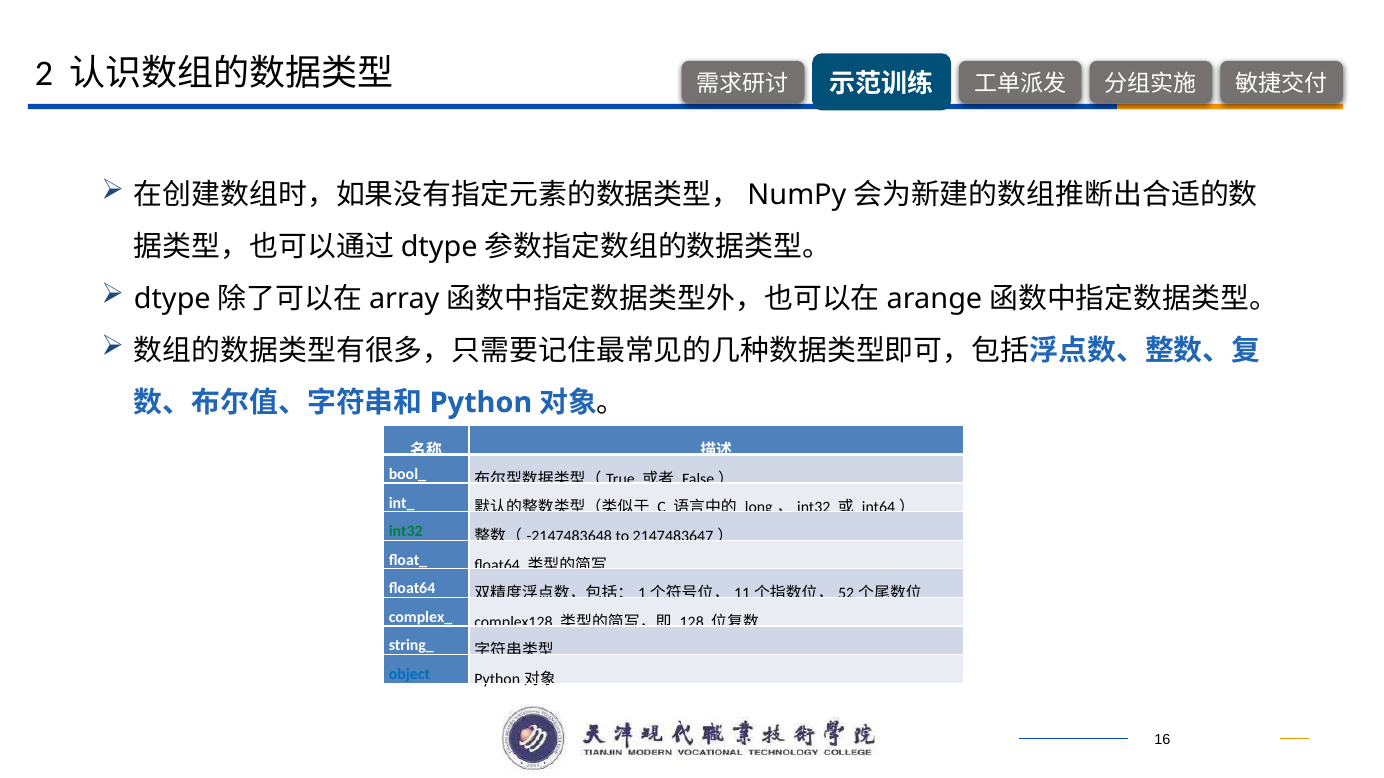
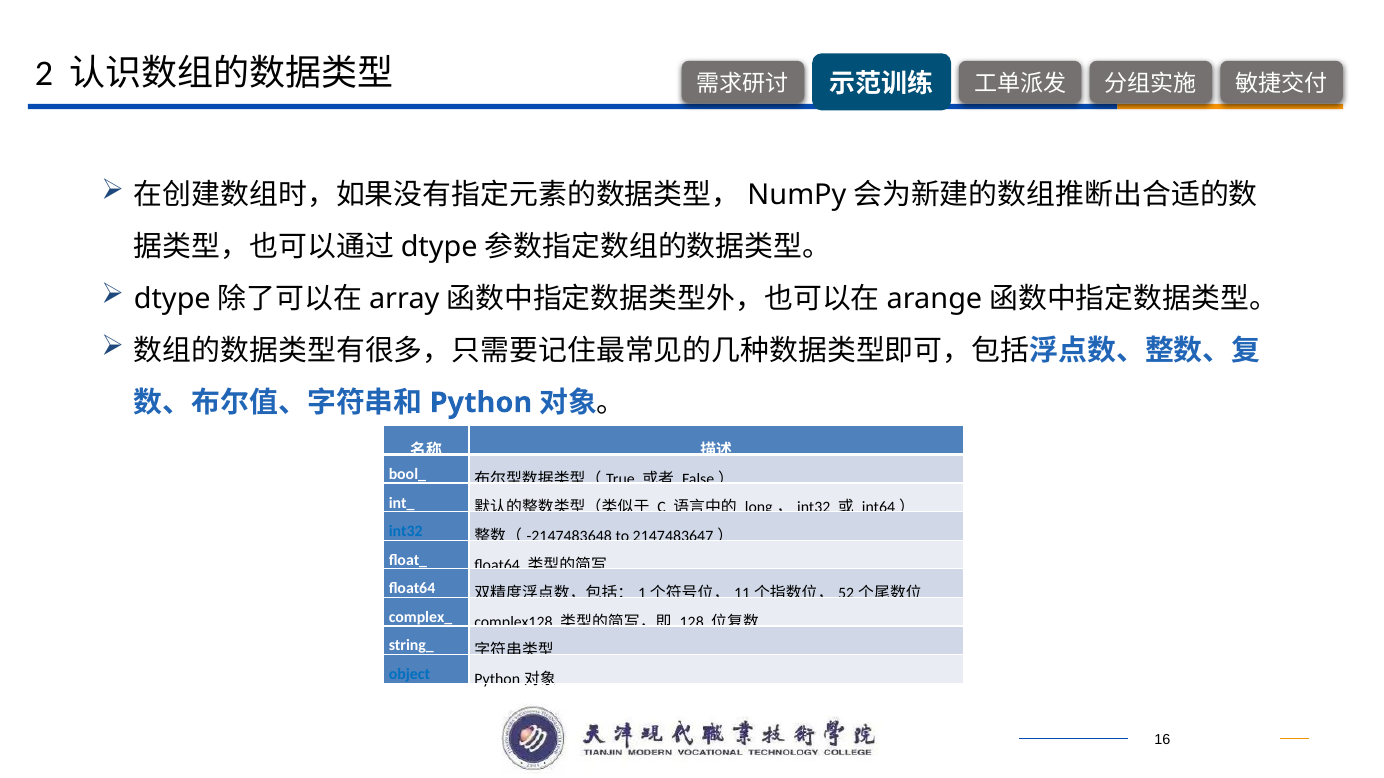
int32 colour: green -> blue (406, 532)
